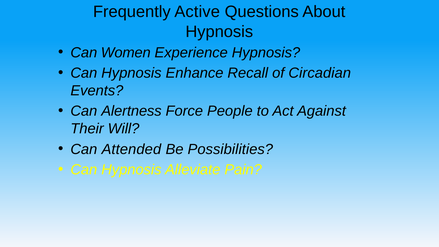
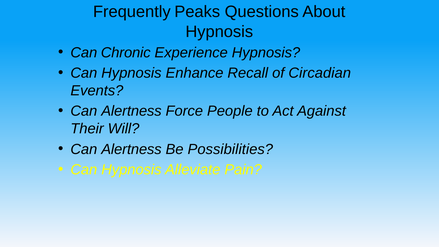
Active: Active -> Peaks (197, 12)
Women: Women -> Chronic (126, 53)
Attended: Attended -> Alertness (131, 149)
